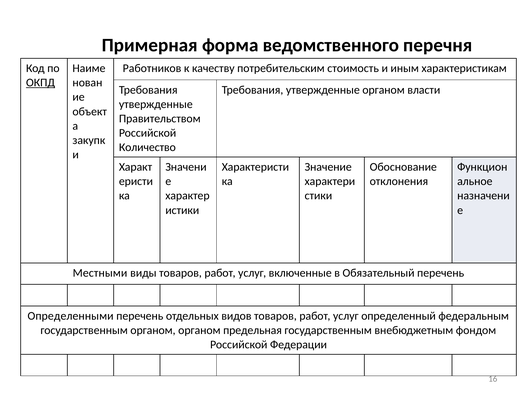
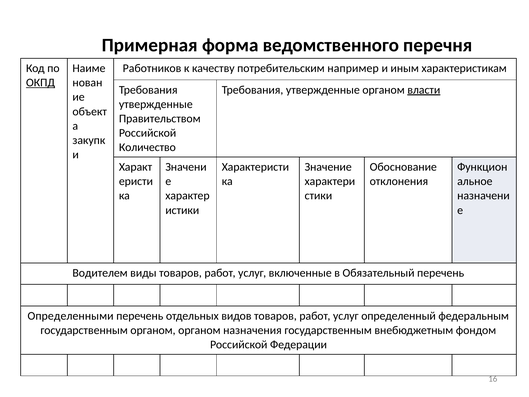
стоимость: стоимость -> например (353, 68)
власти underline: none -> present (424, 90)
Местными: Местными -> Водителем (100, 273)
предельная: предельная -> назначения (252, 330)
